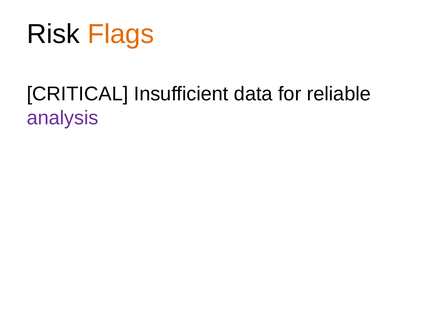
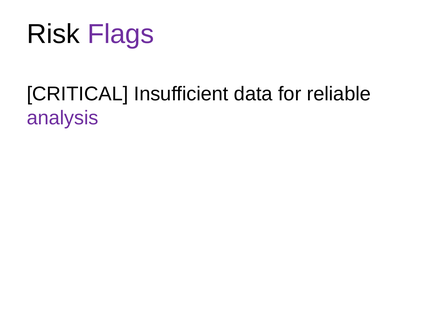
Flags colour: orange -> purple (121, 34)
